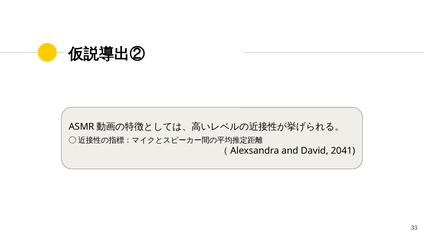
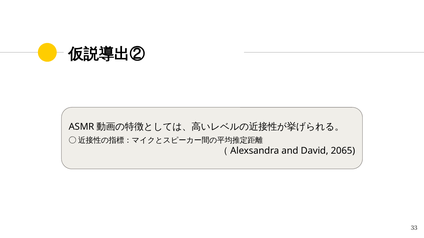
2041: 2041 -> 2065 (343, 151)
